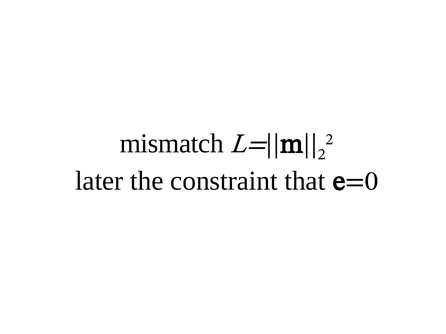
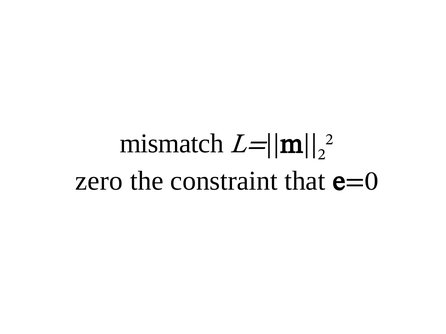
later: later -> zero (99, 181)
